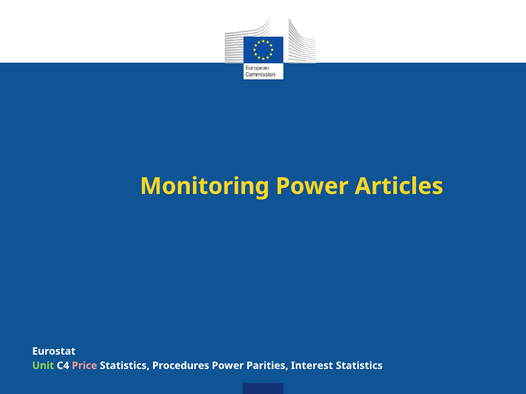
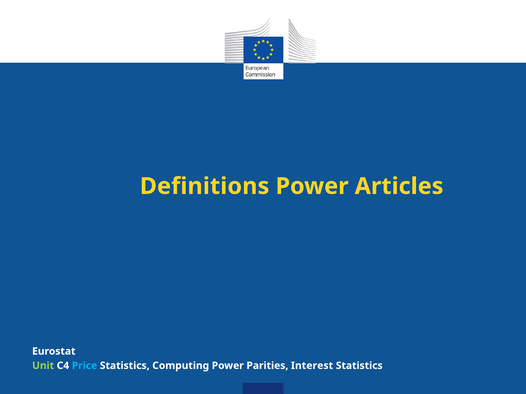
Monitoring: Monitoring -> Definitions (205, 186)
Price colour: pink -> light blue (85, 366)
Procedures: Procedures -> Computing (181, 366)
